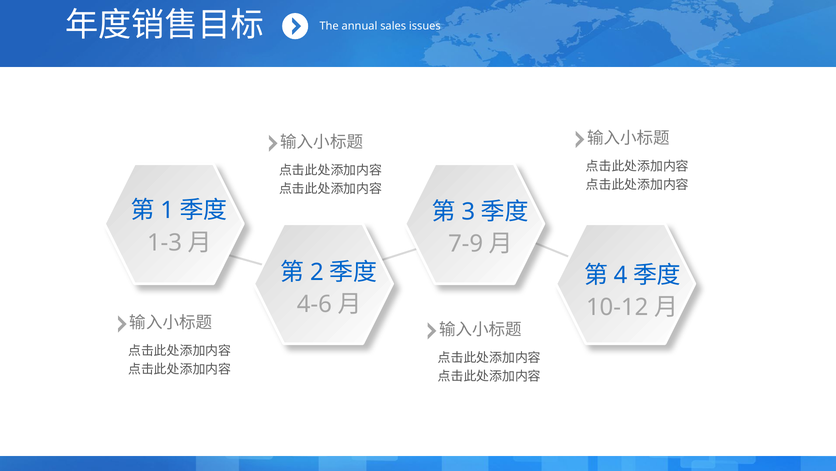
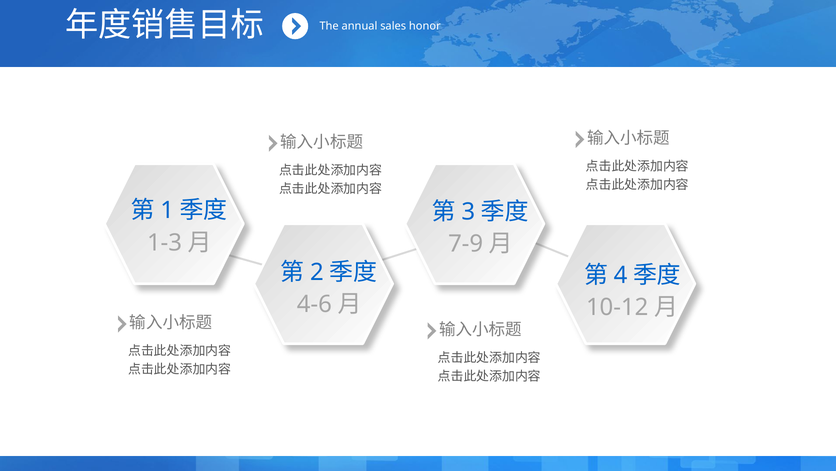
issues: issues -> honor (425, 26)
